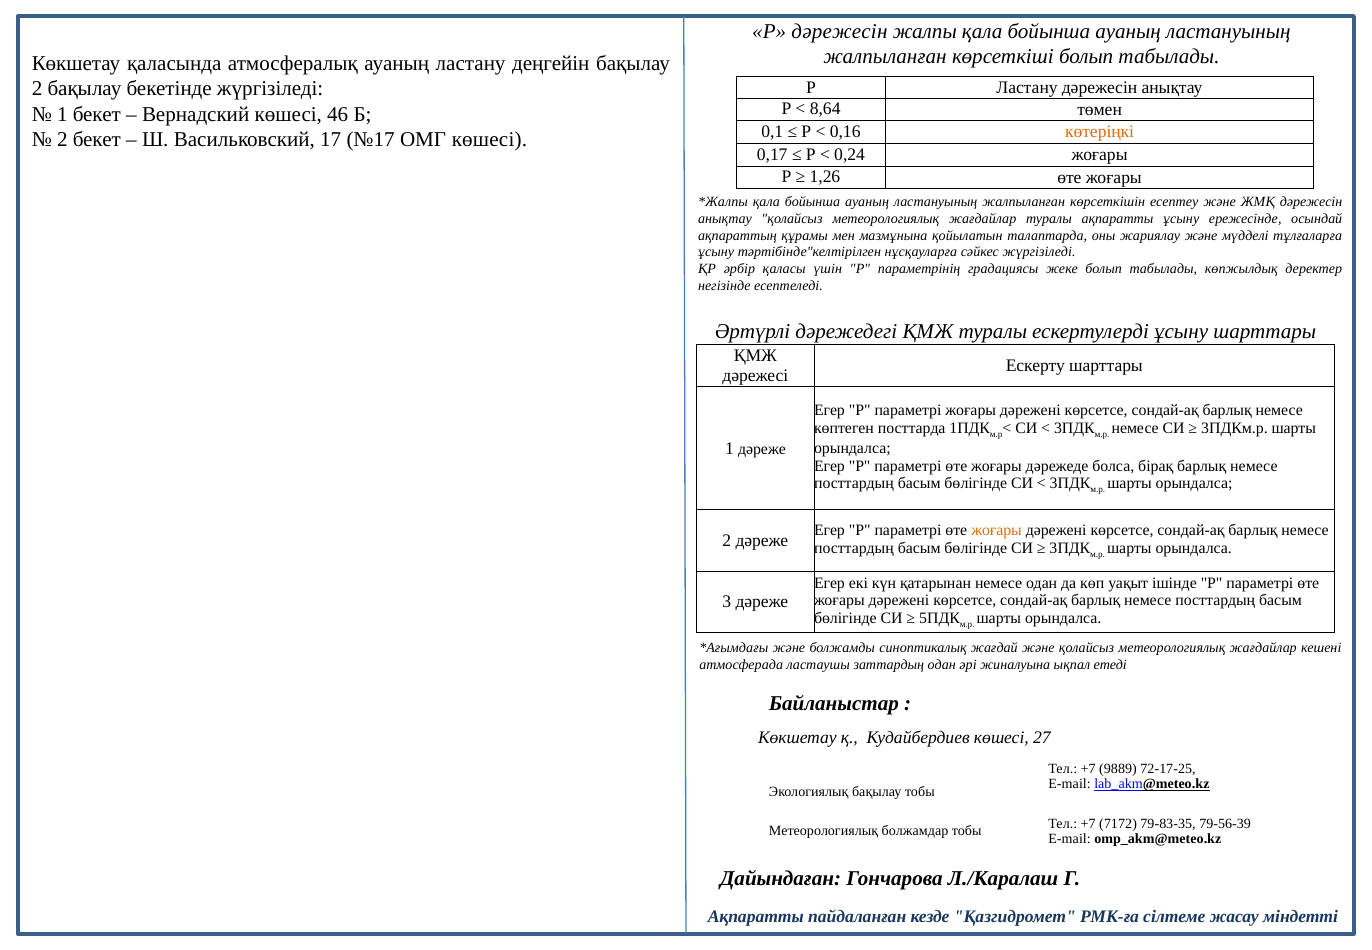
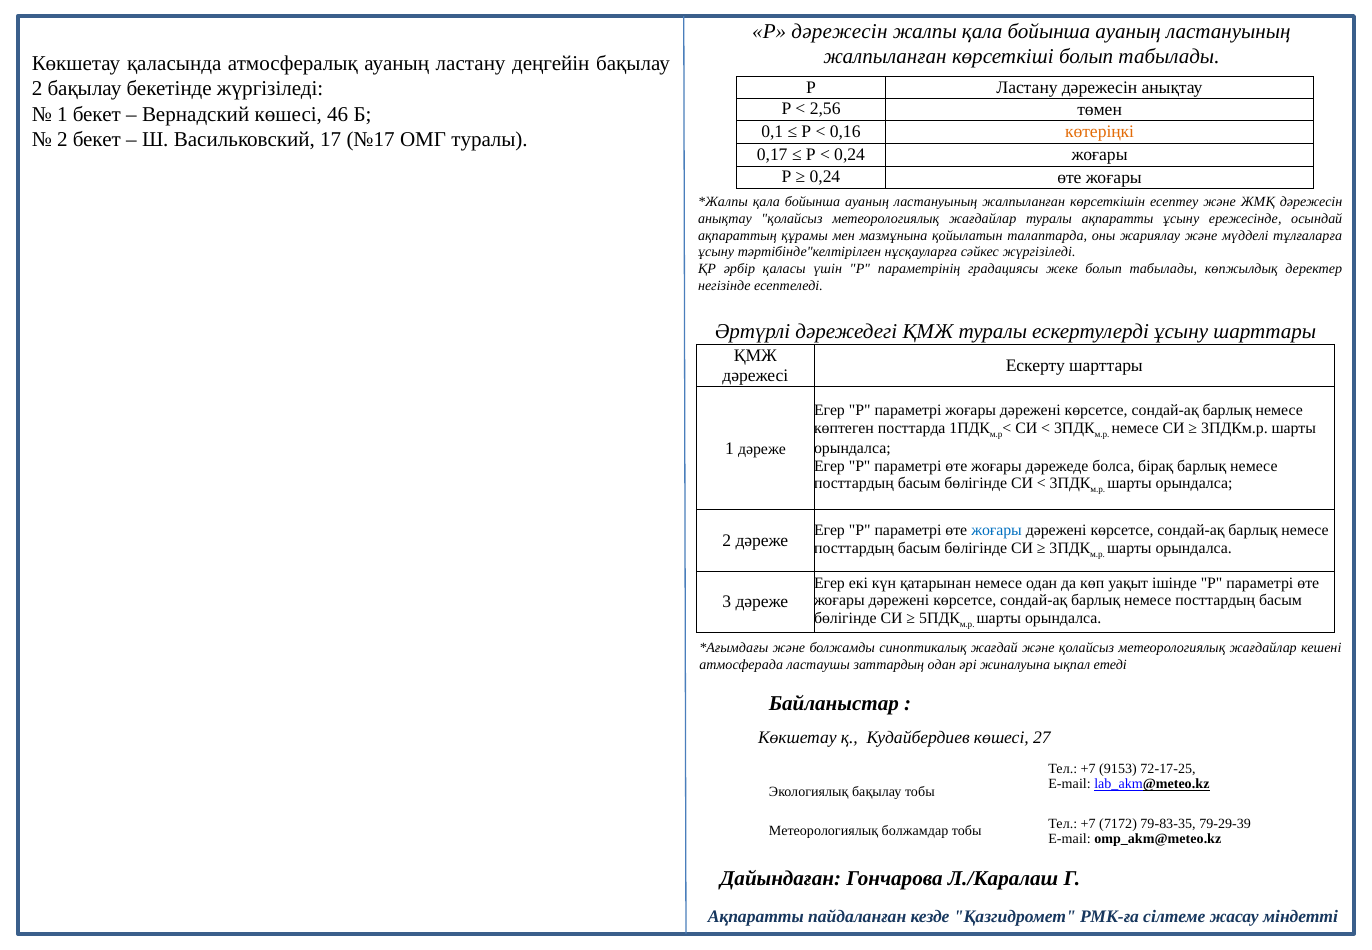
8,64: 8,64 -> 2,56 (825, 109)
ОМГ көшесі: көшесі -> туралы (490, 139)
1,26: 1,26 -> 0,24 (825, 177)
жоғары colour: orange -> blue (997, 530)
9889: 9889 -> 9153 (1118, 768)
79-56-39: 79-56-39 -> 79-29-39 (1225, 823)
